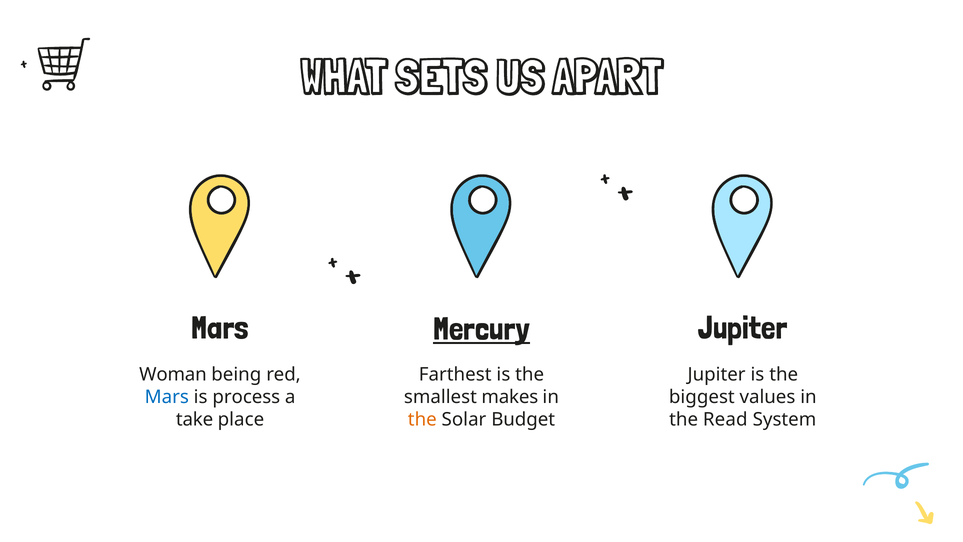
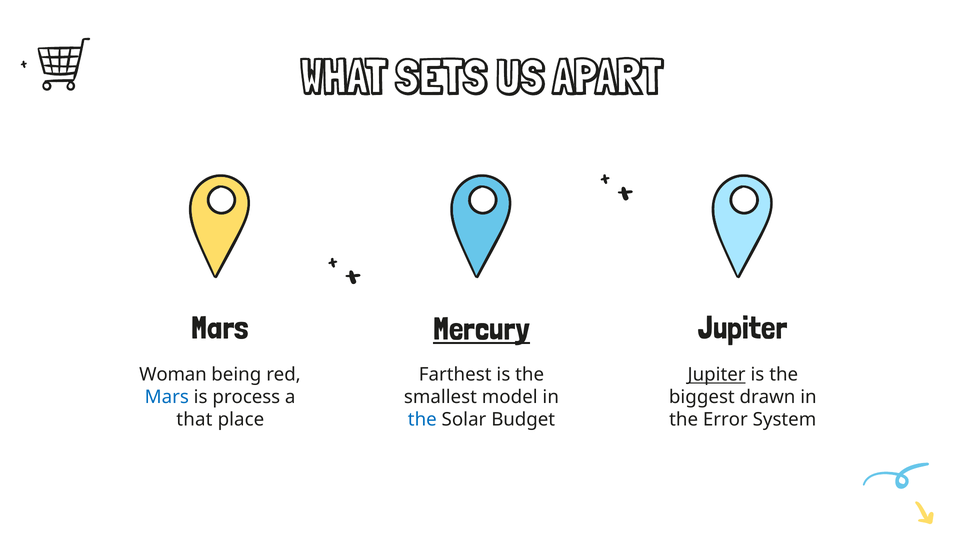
Jupiter underline: none -> present (717, 375)
makes: makes -> model (510, 397)
values: values -> drawn (767, 397)
take: take -> that (194, 420)
the colour: orange -> blue (422, 420)
Read: Read -> Error (725, 420)
